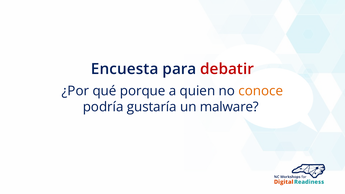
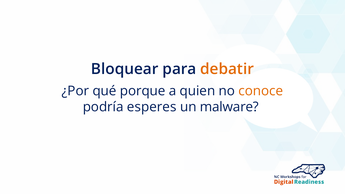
Encuesta: Encuesta -> Bloquear (125, 69)
debatir colour: red -> orange (227, 69)
gustaría: gustaría -> esperes (152, 107)
